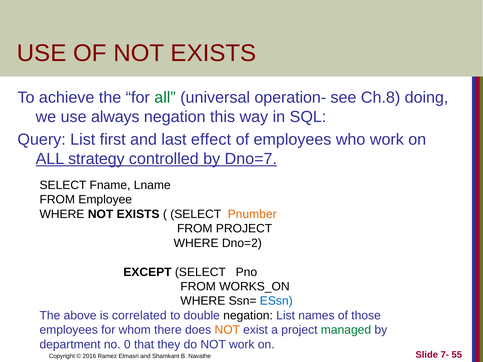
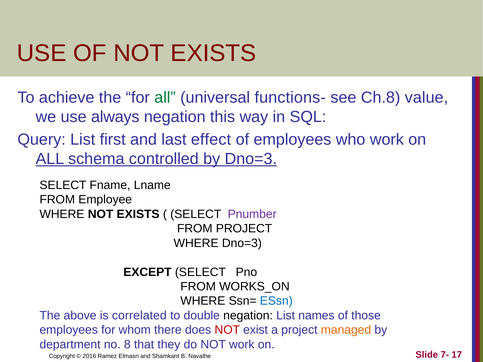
operation-: operation- -> functions- (290, 98)
doing: doing -> value (426, 98)
strategy: strategy -> schema (96, 159)
by Dno=7: Dno=7 -> Dno=3 (251, 159)
Pnumber colour: orange -> purple (252, 214)
WHERE Dno=2: Dno=2 -> Dno=3 (242, 243)
NOT colour: orange -> red (227, 330)
managed colour: green -> orange (346, 330)
0: 0 -> 8 (127, 345)
55: 55 -> 17 (457, 355)
